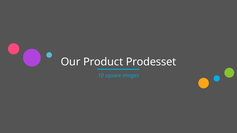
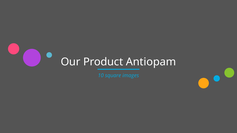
Prodesset: Prodesset -> Antiopam (151, 62)
